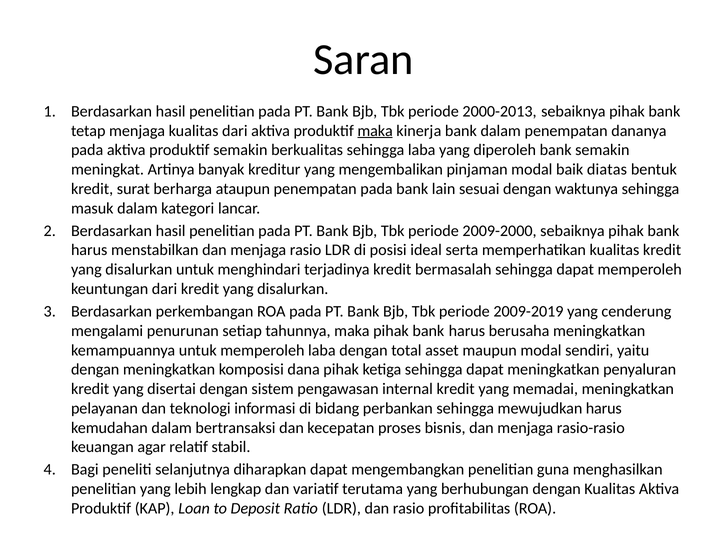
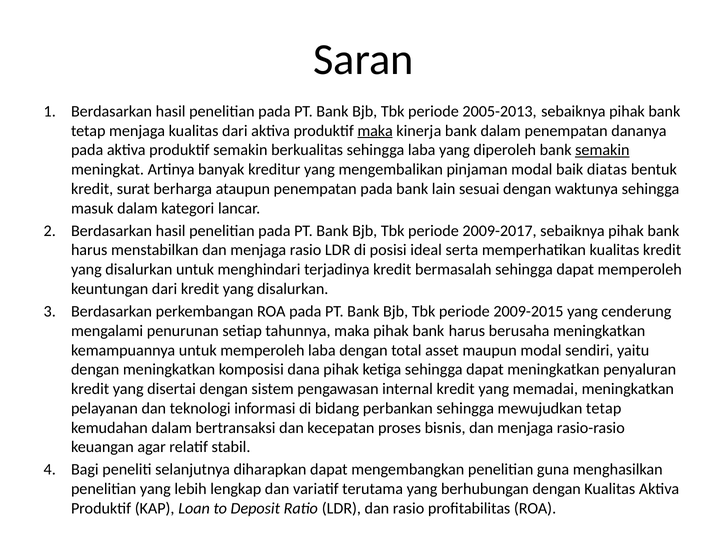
2000-2013: 2000-2013 -> 2005-2013 (500, 111)
semakin underline: none -> present (602, 150)
2009-2000: 2009-2000 -> 2009-2017 (500, 231)
2009-2019: 2009-2019 -> 2009-2015 (528, 312)
mewujudkan harus: harus -> tetap (604, 409)
